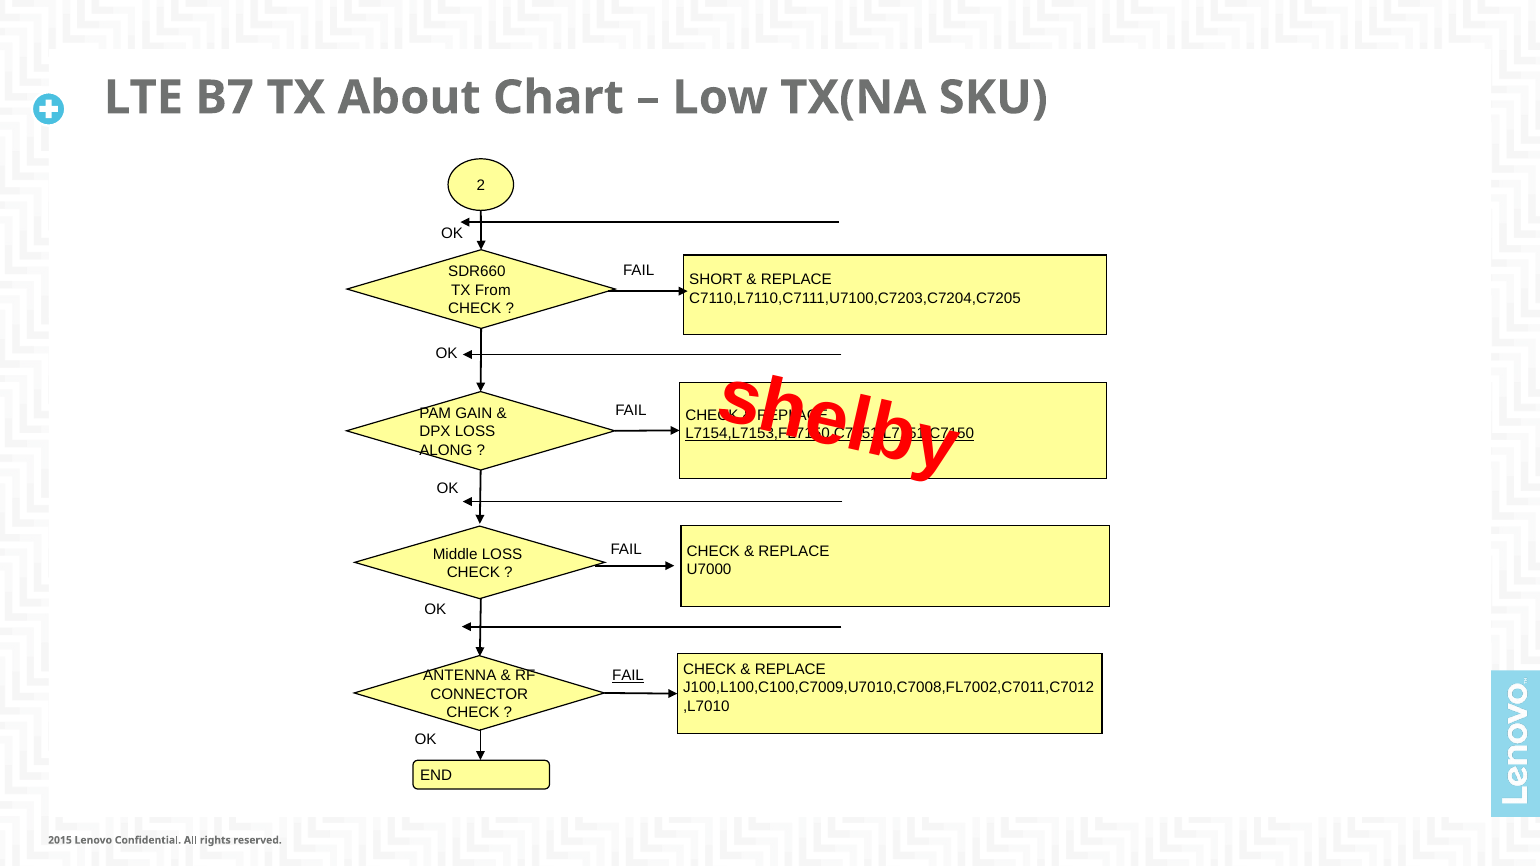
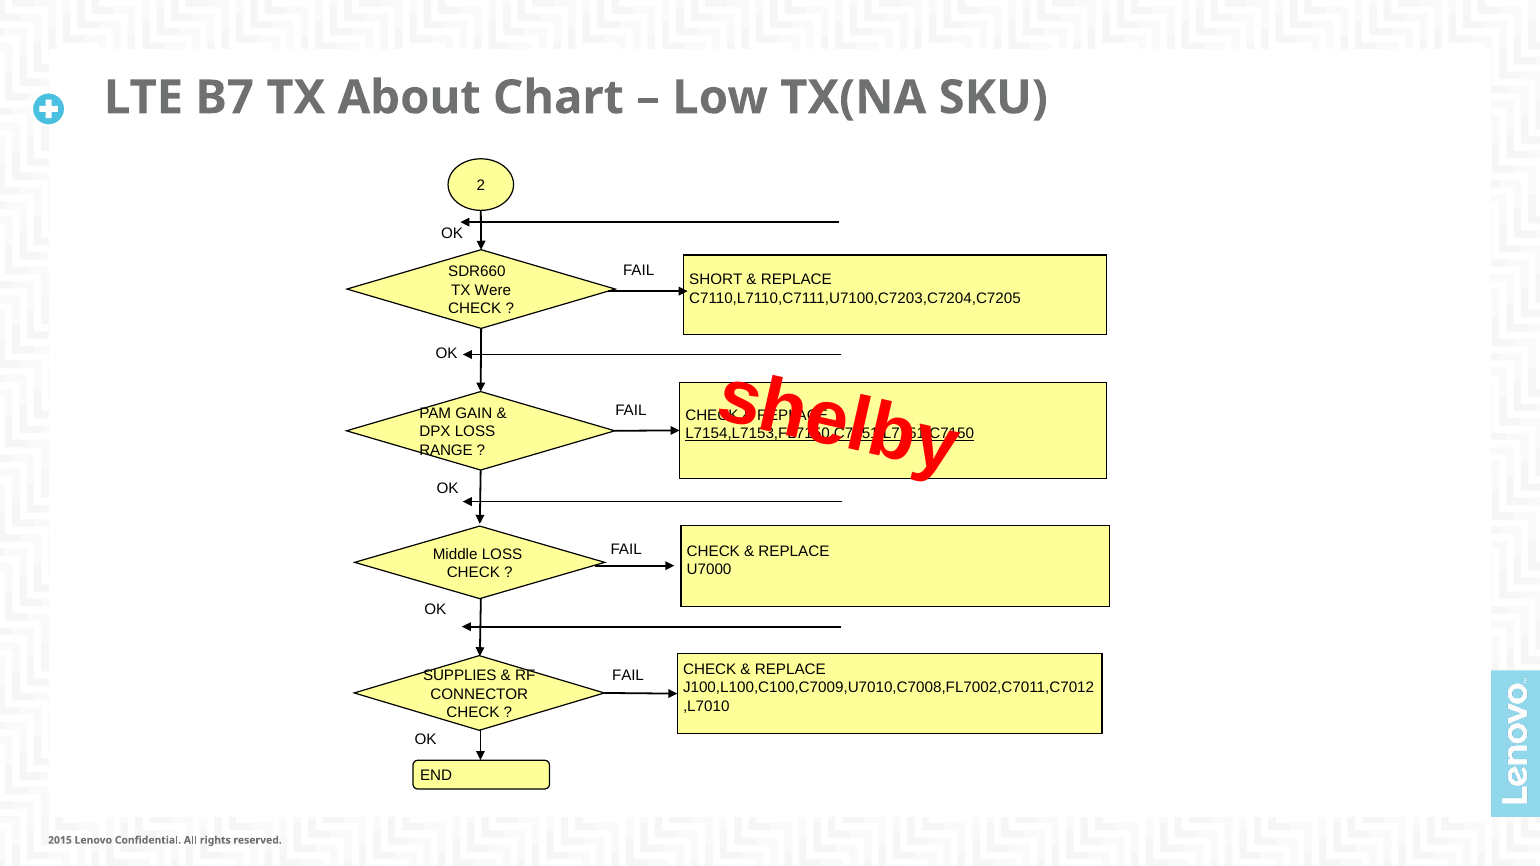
From: From -> Were (493, 290)
ALONG: ALONG -> RANGE (446, 450)
ANTENNA: ANTENNA -> SUPPLIES (460, 676)
FAIL underline: present -> none (628, 676)
